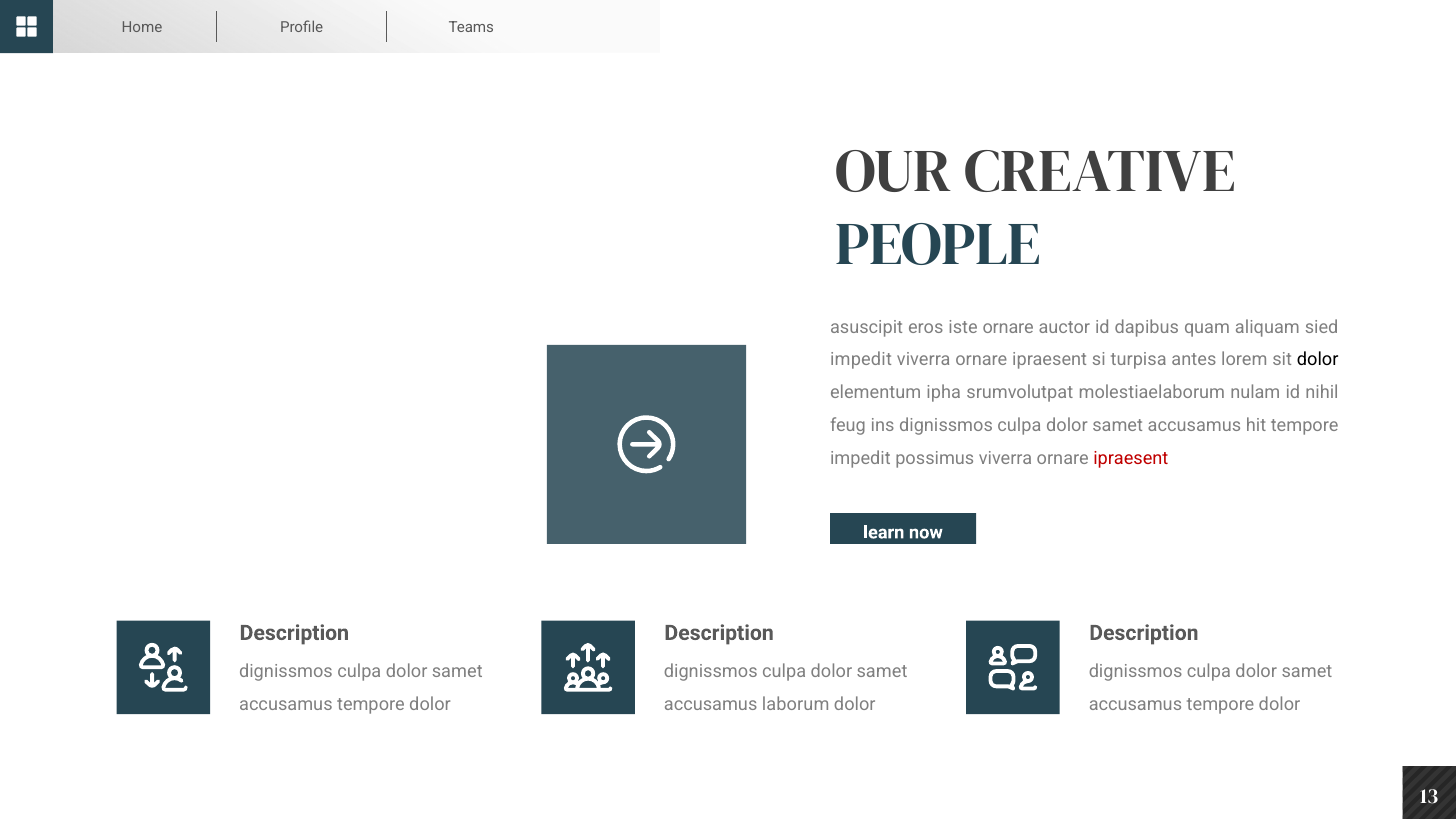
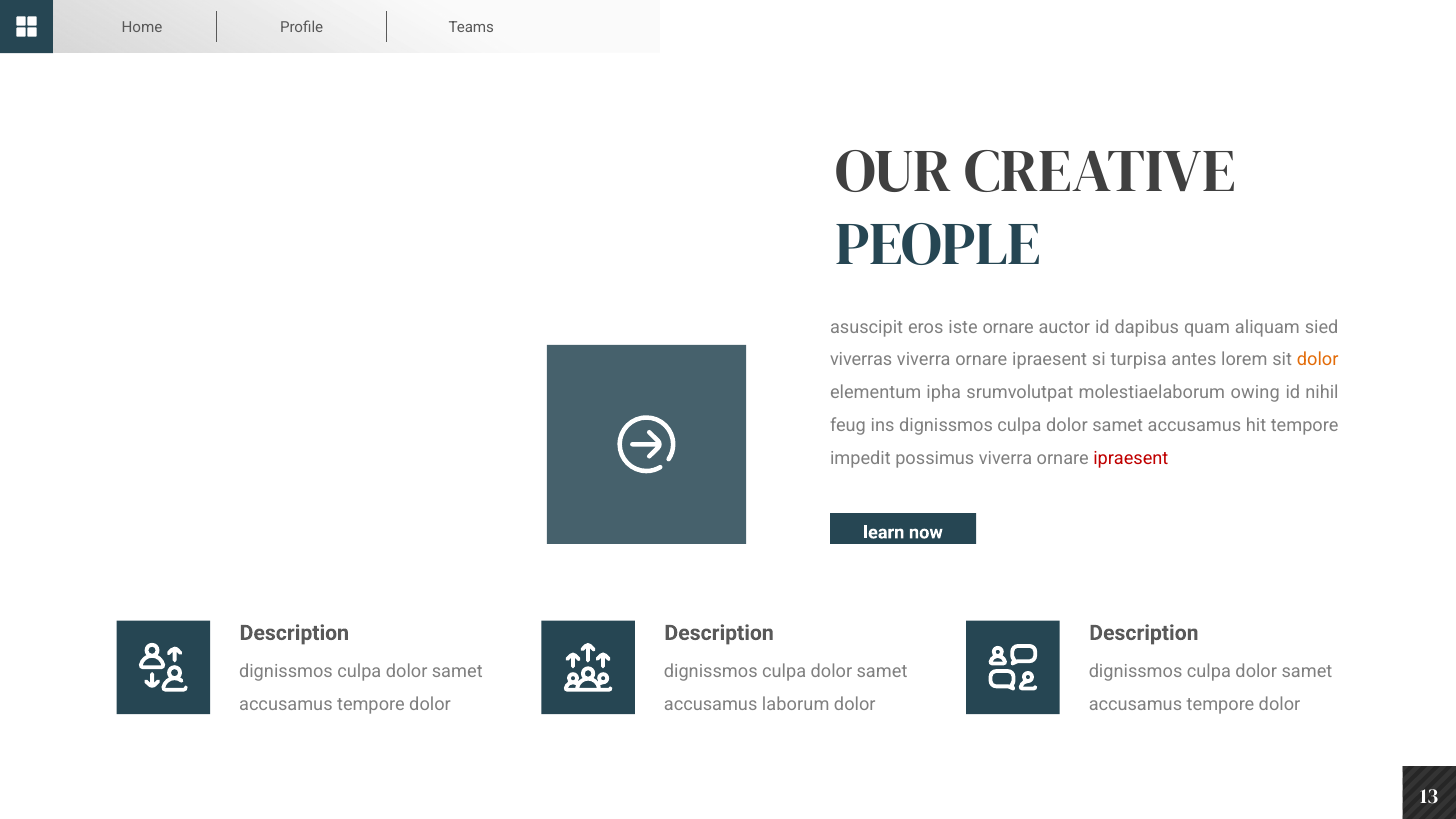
impedit: impedit -> viverras (861, 360)
dolor colour: black -> orange (1318, 360)
nulam: nulam -> owing (1255, 392)
